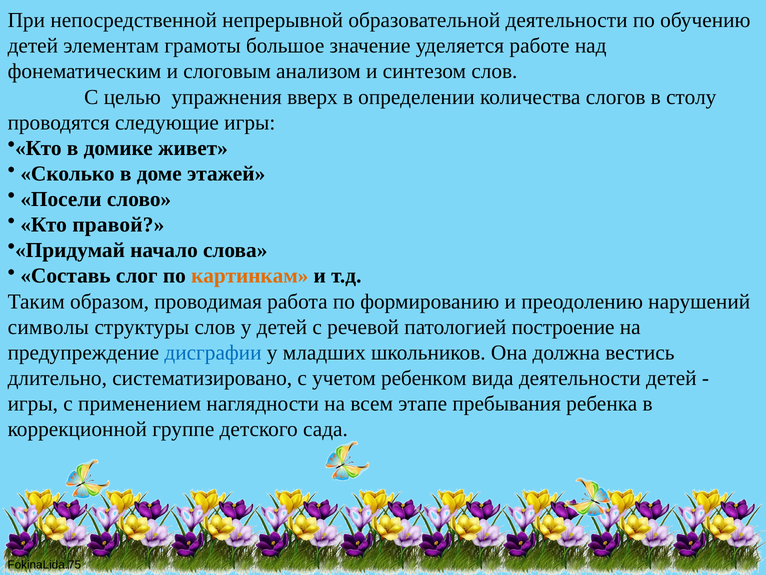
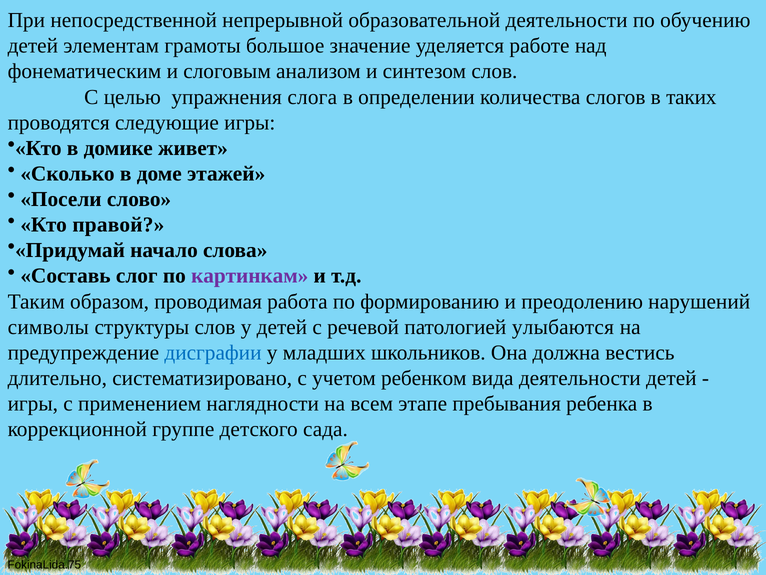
вверх: вверх -> слога (312, 97)
столу: столу -> таких (691, 97)
картинкам colour: orange -> purple (250, 276)
построение: построение -> улыбаются (563, 327)
